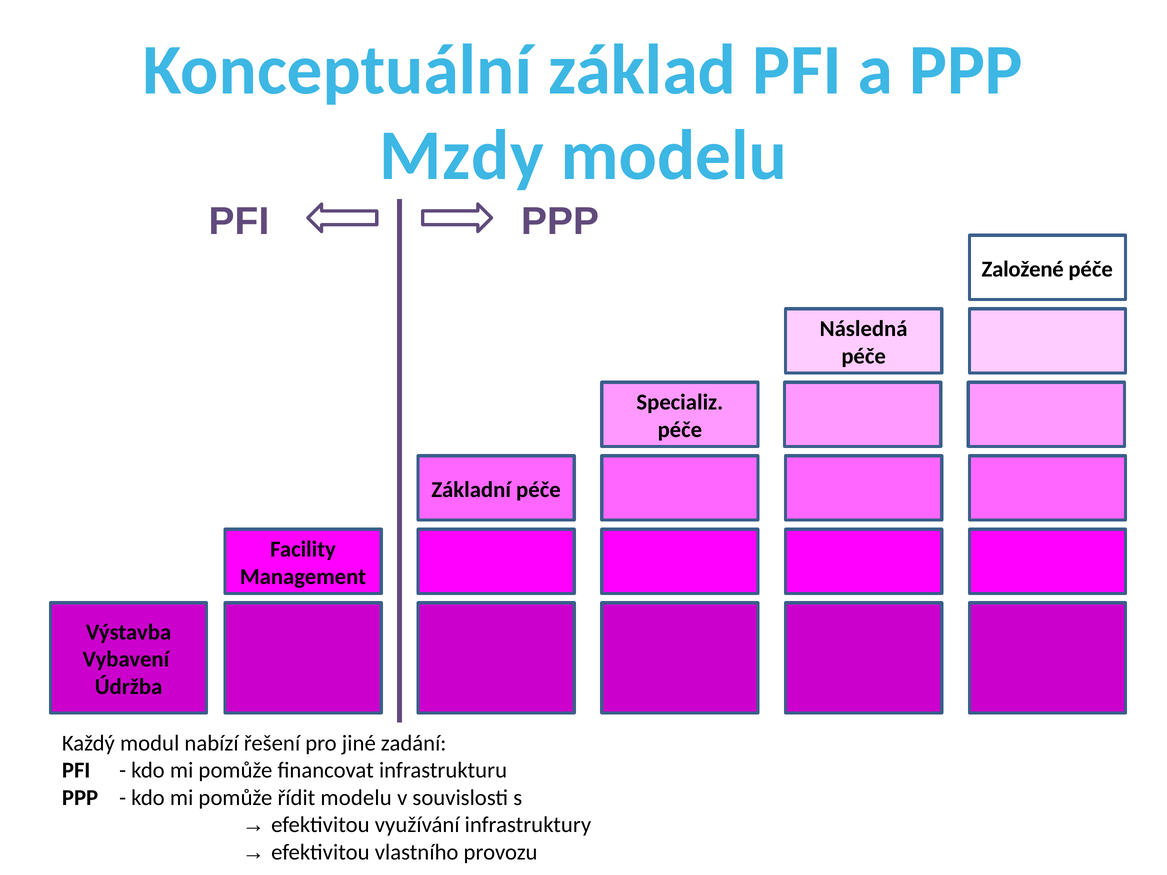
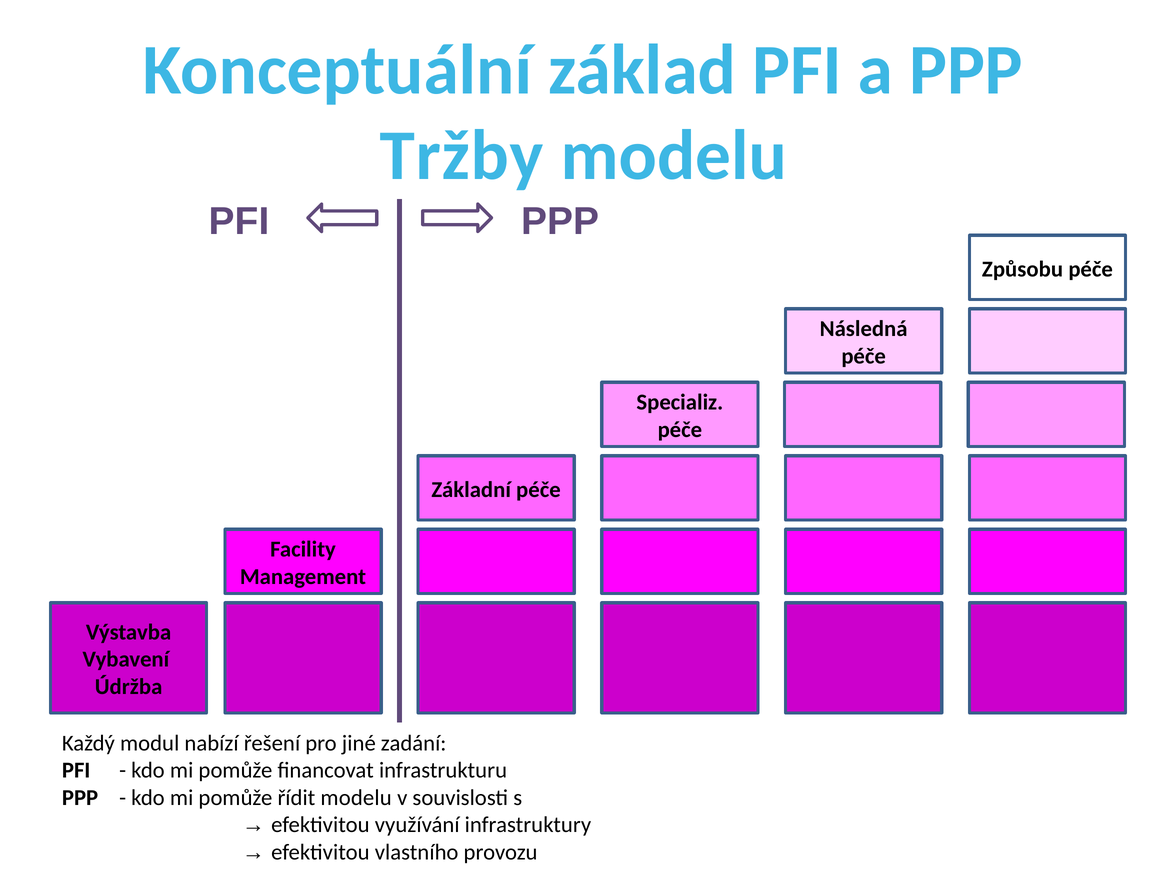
Mzdy: Mzdy -> Tržby (462, 156)
Založené: Založené -> Způsobu (1023, 269)
